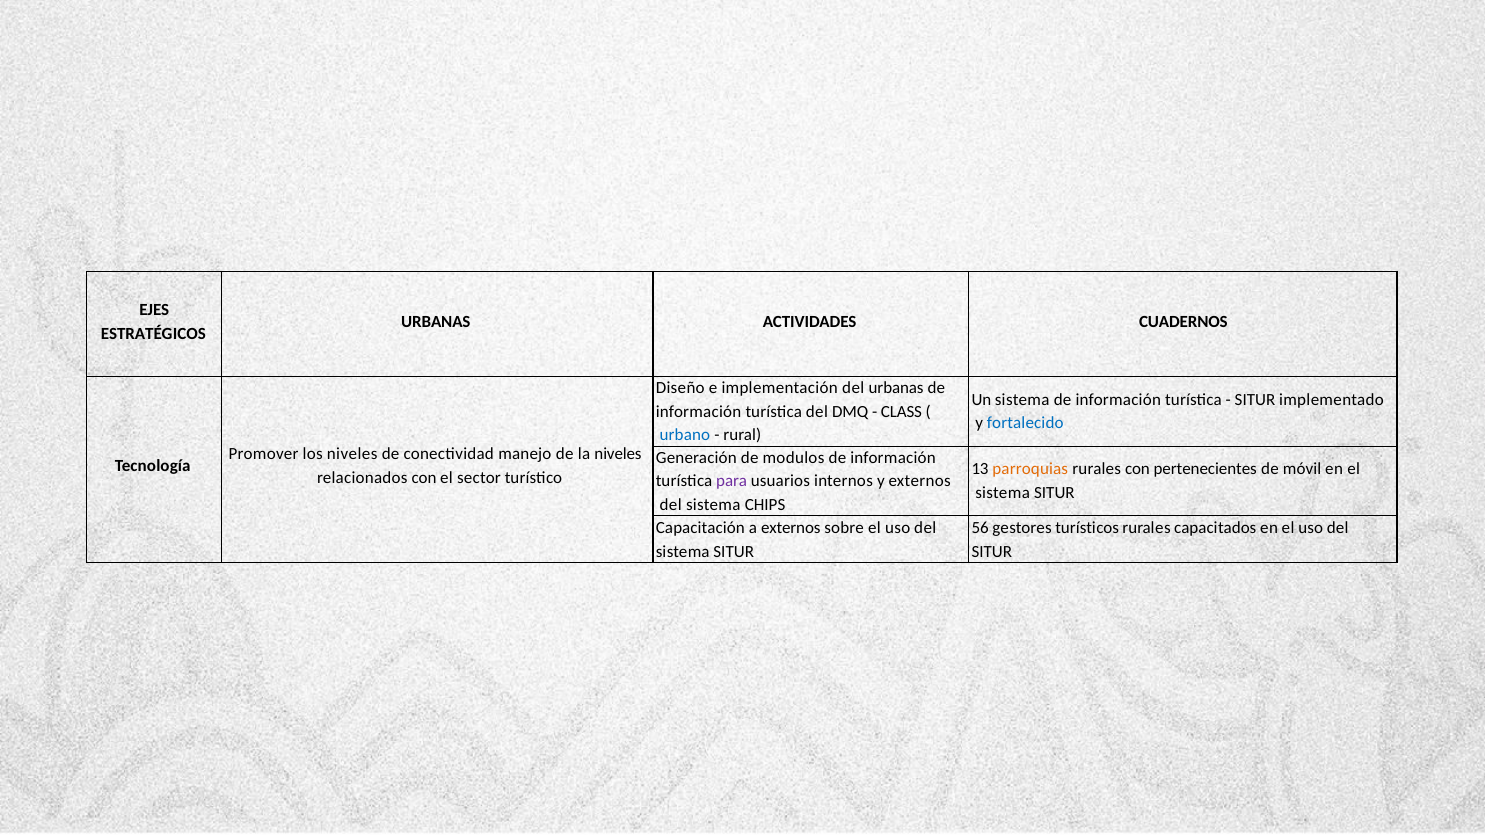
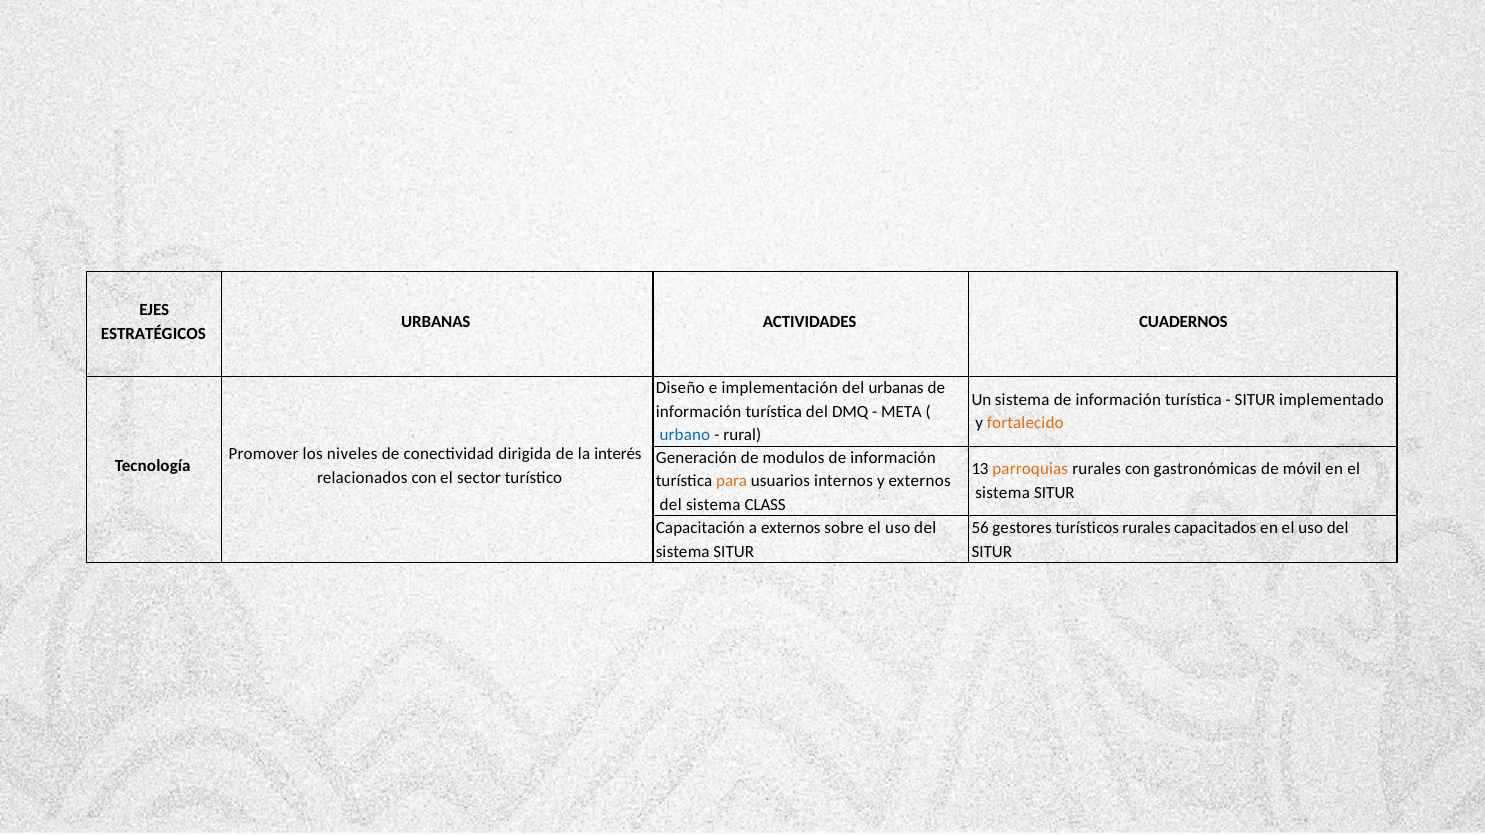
CLASS: CLASS -> META (901, 412)
fortalecido colour: blue -> orange (1025, 423)
manejo: manejo -> dirigida (525, 454)
la niveles: niveles -> interés (618, 454)
pertenecientes: pertenecientes -> gastronómicas (1205, 469)
para colour: purple -> orange (732, 481)
CHIPS: CHIPS -> CLASS (765, 505)
